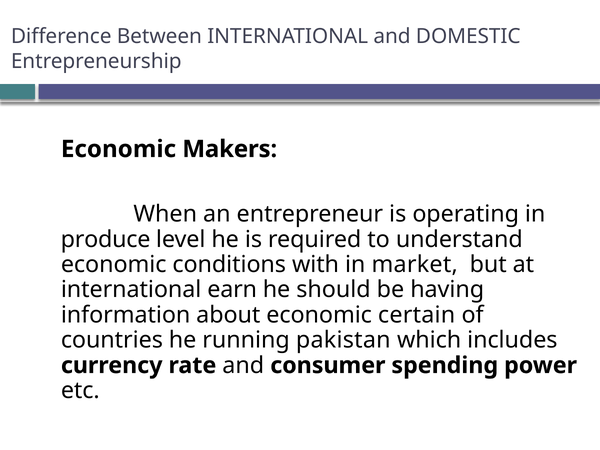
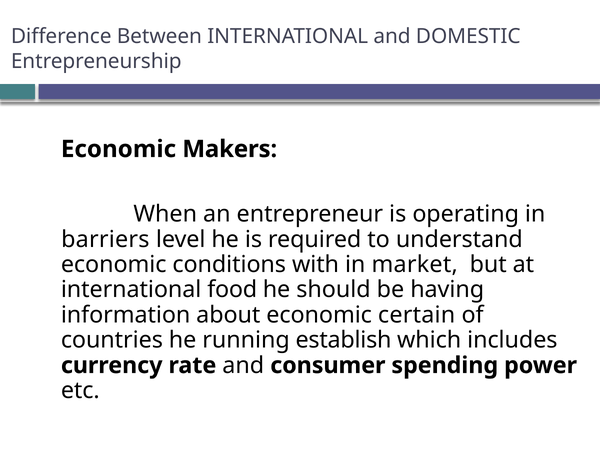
produce: produce -> barriers (105, 239)
earn: earn -> food (232, 290)
pakistan: pakistan -> establish (344, 340)
